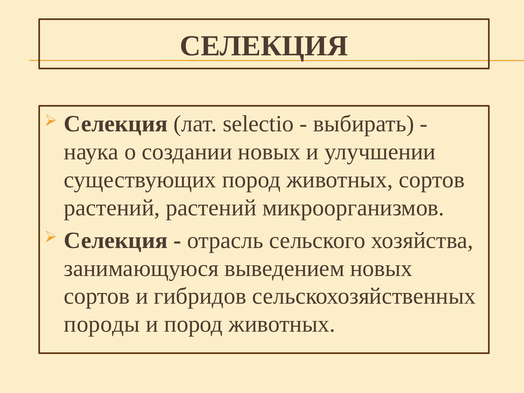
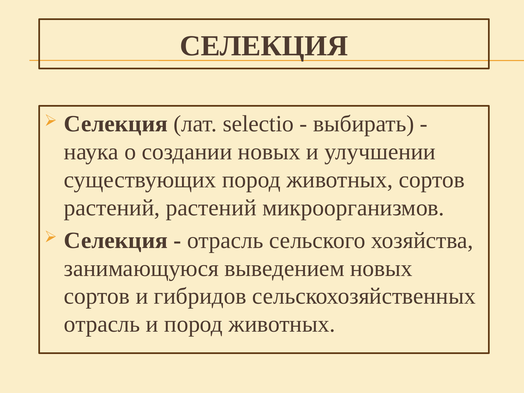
породы: породы -> отрасль (102, 324)
